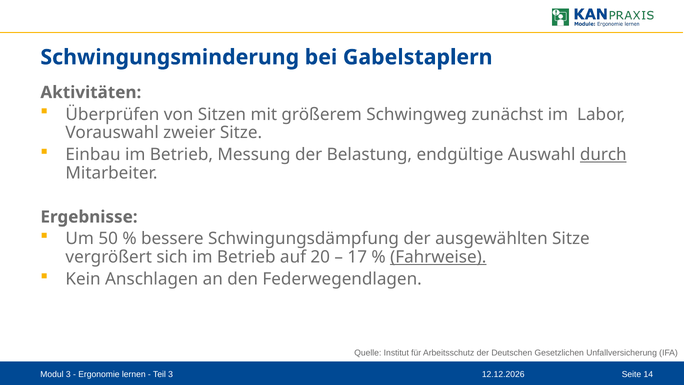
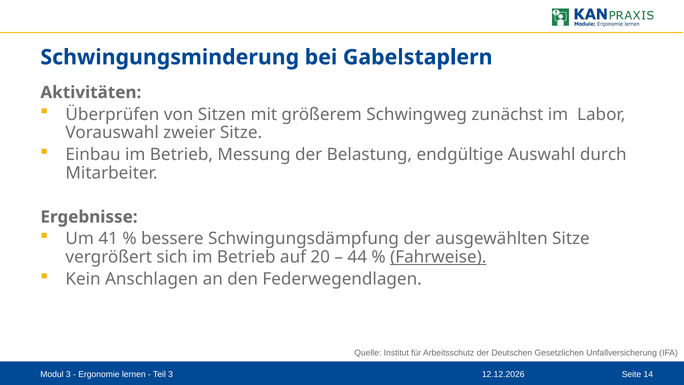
durch underline: present -> none (603, 155)
50: 50 -> 41 (108, 239)
17: 17 -> 44 (357, 257)
